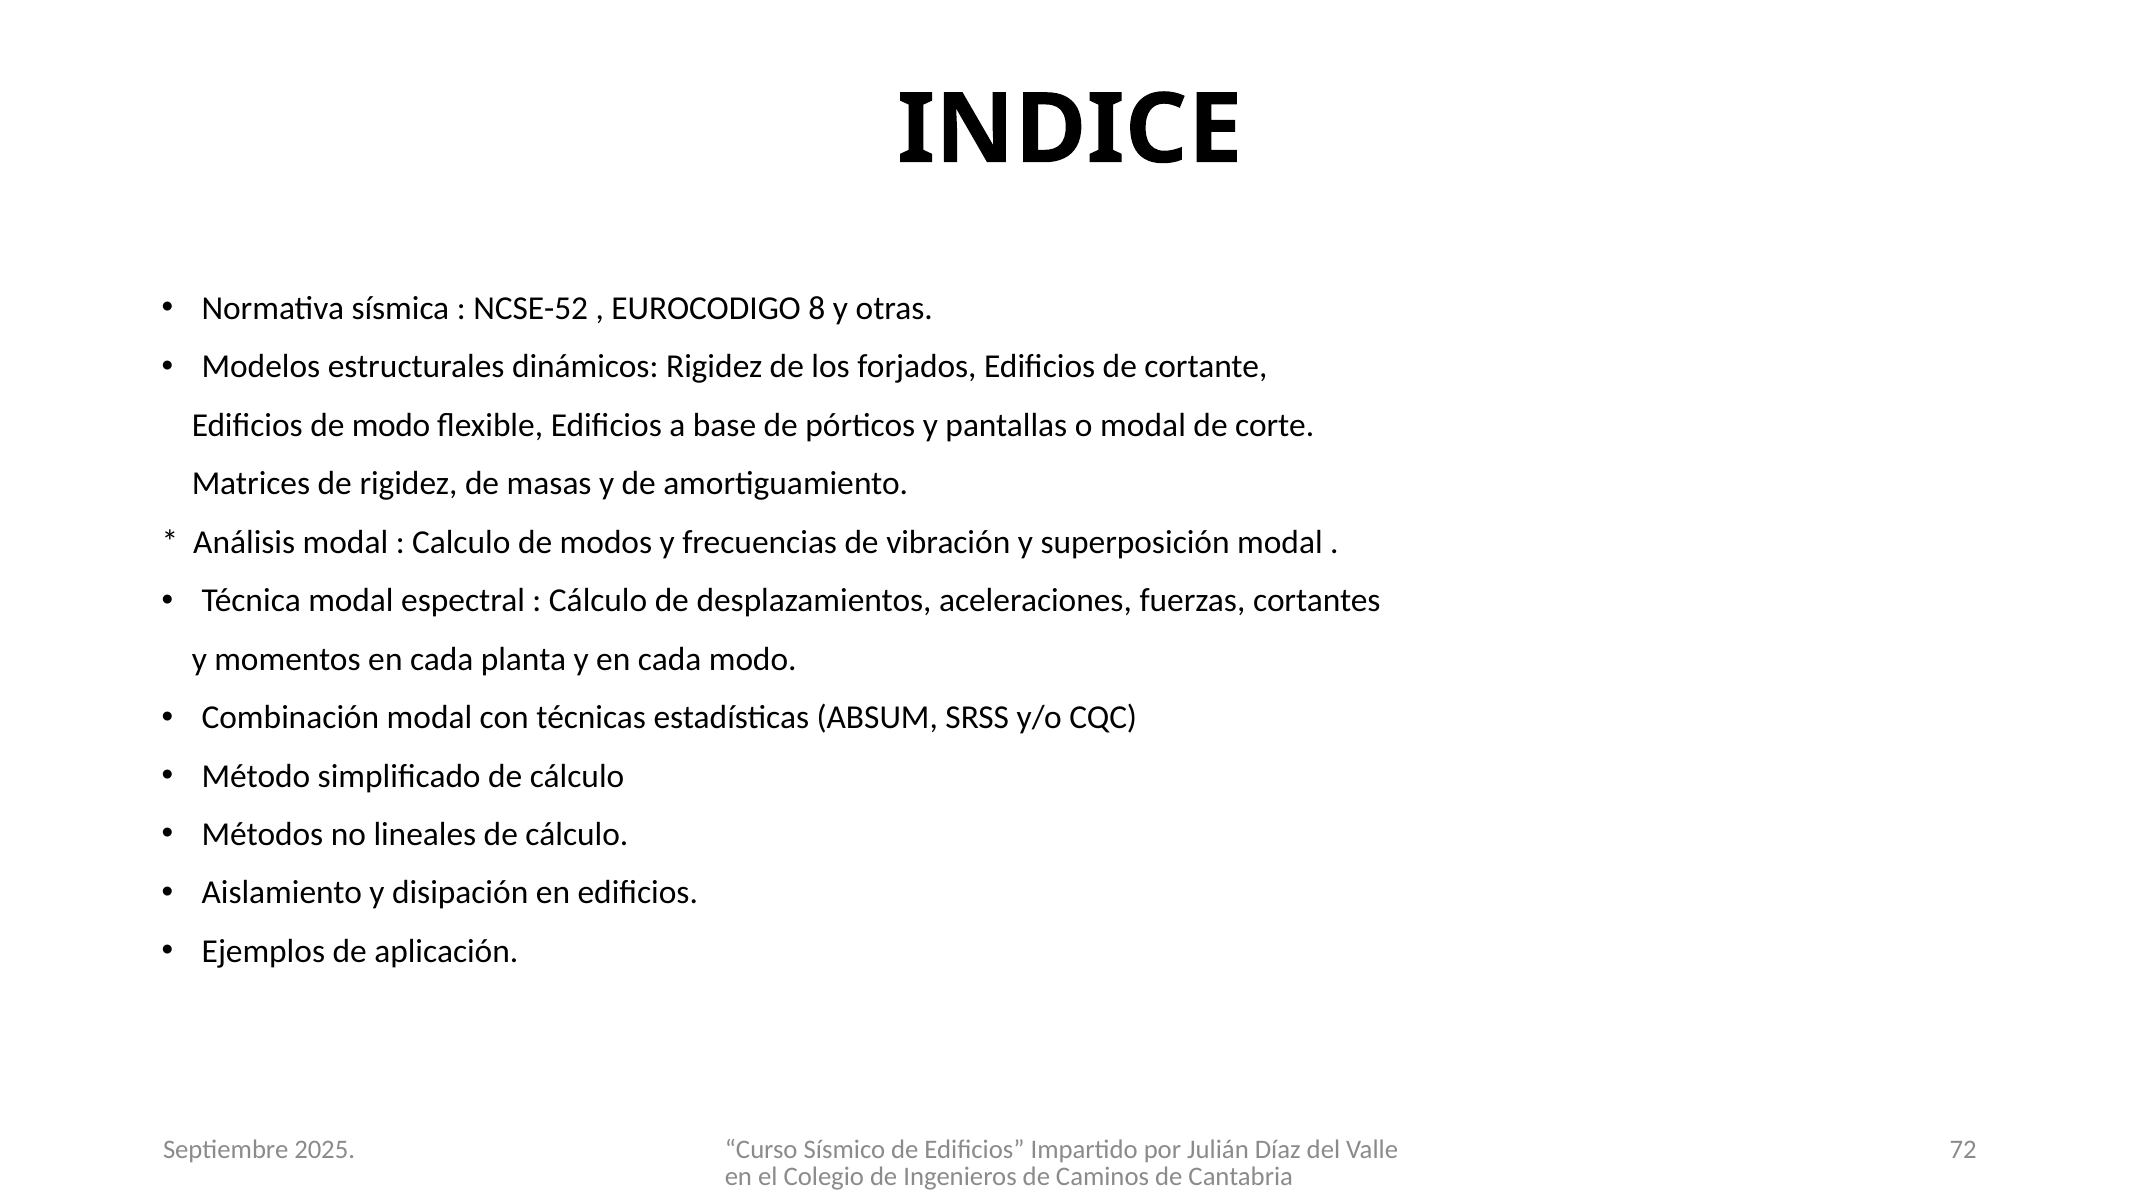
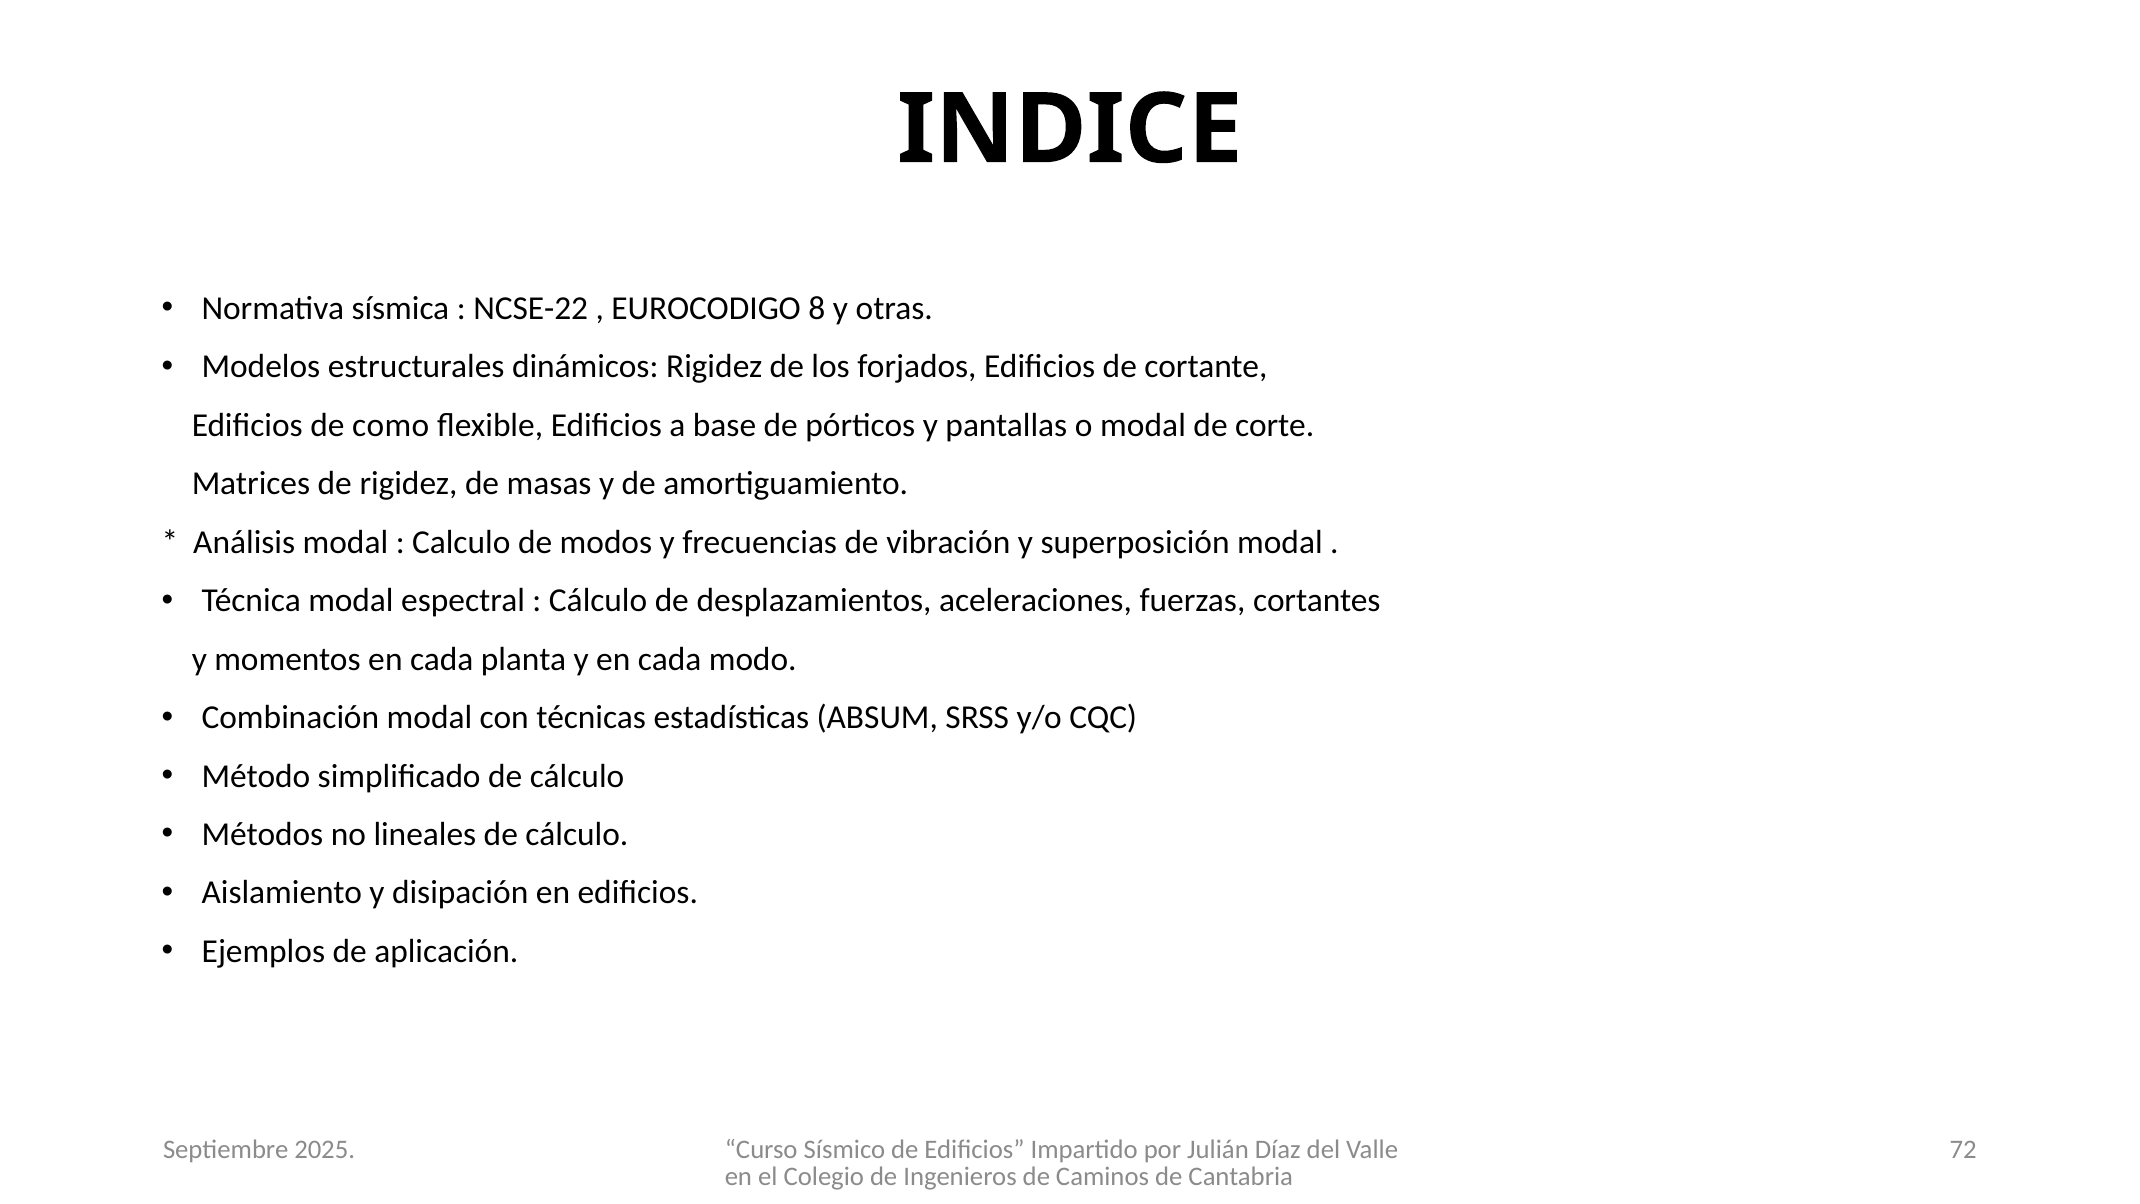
NCSE-52: NCSE-52 -> NCSE-22 (531, 308)
de modo: modo -> como (391, 425)
